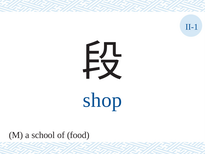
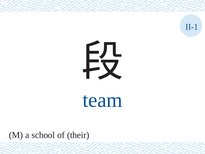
shop: shop -> team (102, 100)
food: food -> their (78, 135)
